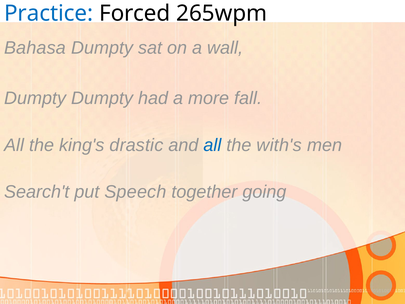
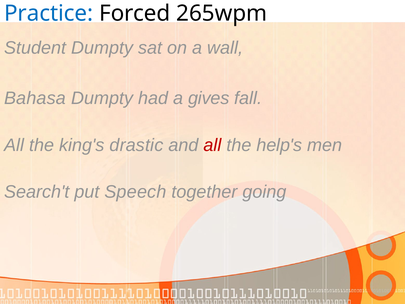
Bahasa: Bahasa -> Student (35, 48)
Dumpty: Dumpty -> Bahasa (35, 98)
more: more -> gives (209, 98)
all colour: blue -> red (213, 145)
with's: with's -> help's (279, 145)
